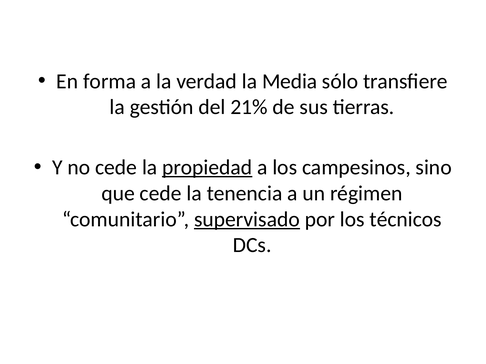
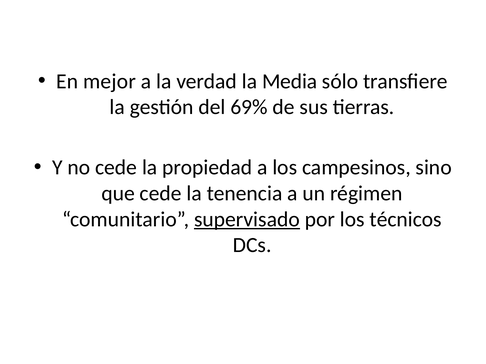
forma: forma -> mejor (109, 81)
21%: 21% -> 69% (249, 107)
propiedad underline: present -> none (207, 168)
